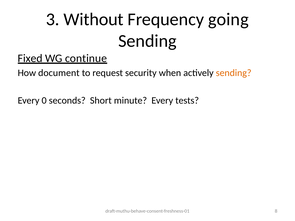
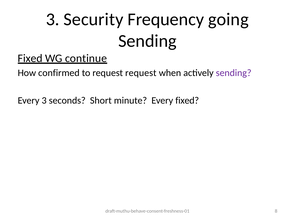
Without: Without -> Security (93, 19)
document: document -> confirmed (59, 73)
request security: security -> request (141, 73)
sending colour: orange -> purple (234, 73)
Every 0: 0 -> 3 (44, 100)
Every tests: tests -> fixed (187, 100)
